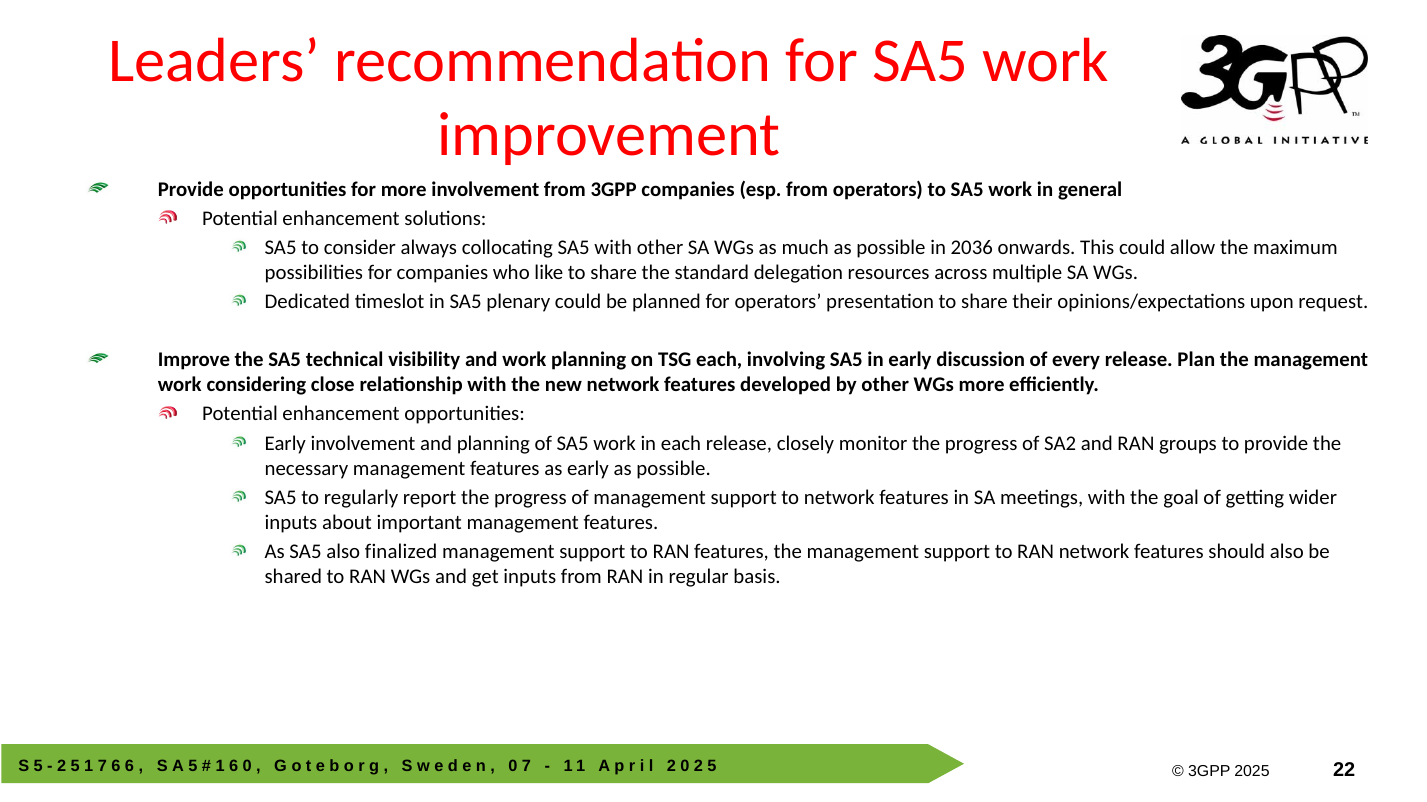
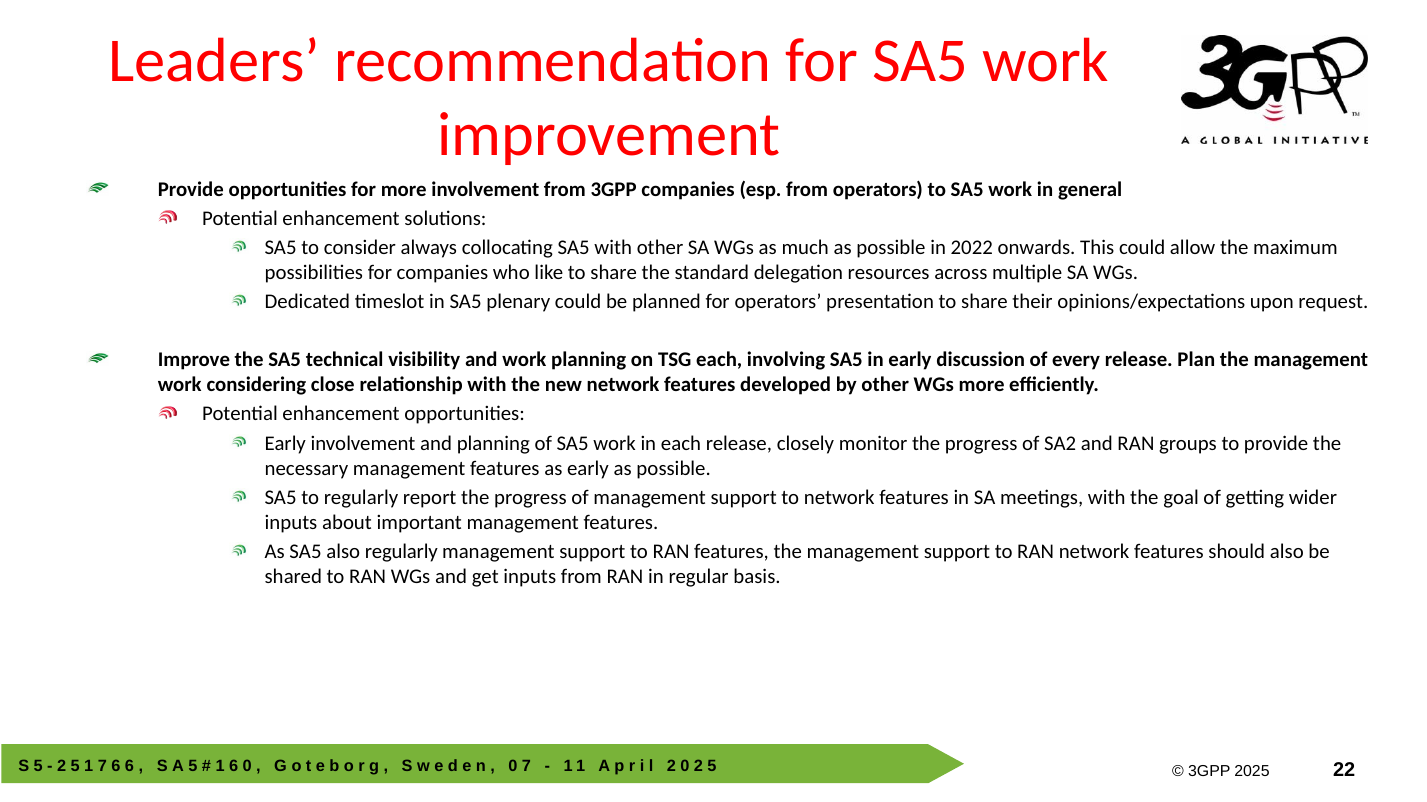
2036: 2036 -> 2022 (972, 248)
also finalized: finalized -> regularly (401, 552)
